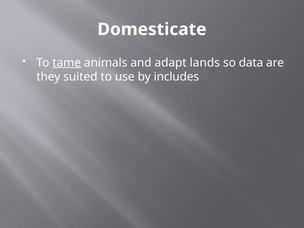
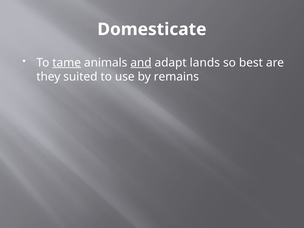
and underline: none -> present (141, 63)
data: data -> best (251, 63)
includes: includes -> remains (176, 77)
